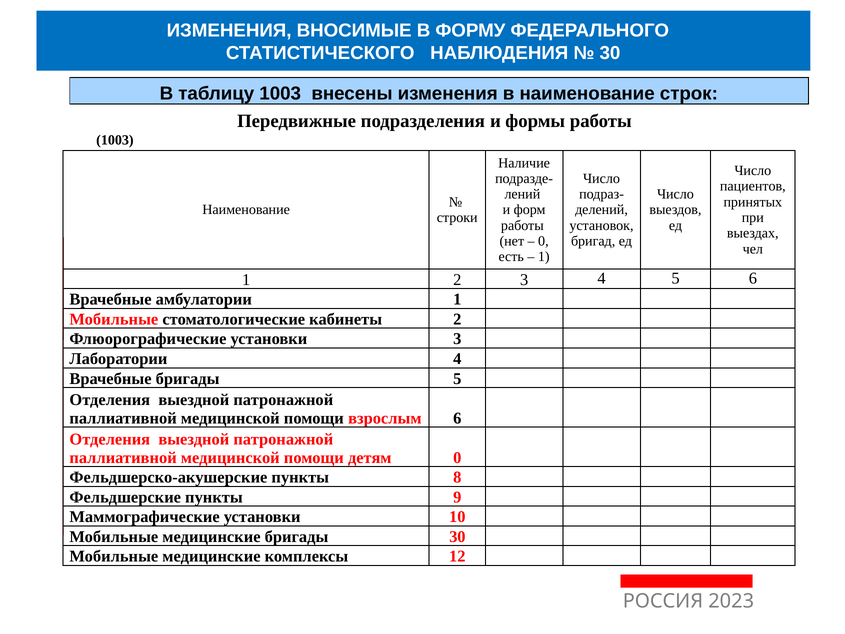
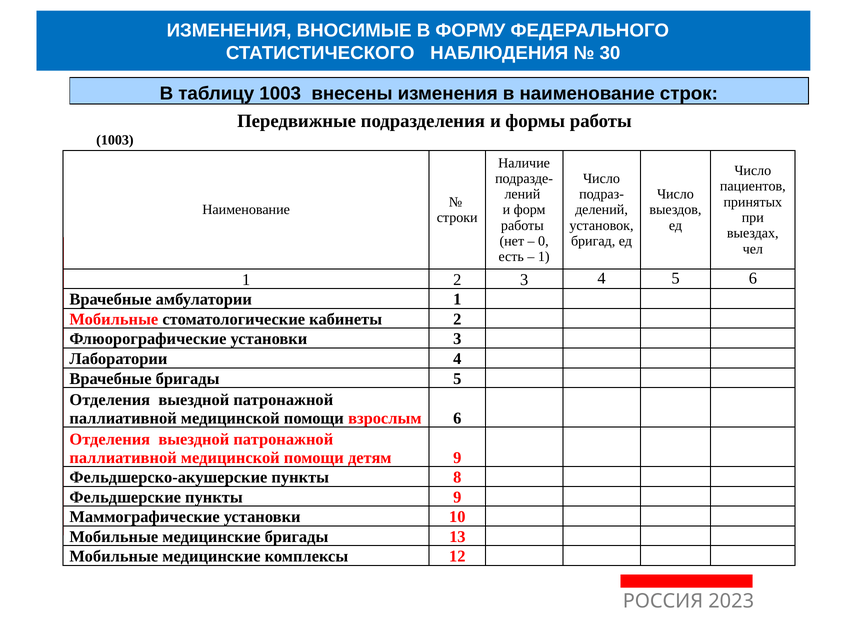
детям 0: 0 -> 9 (457, 457)
бригады 30: 30 -> 13 (457, 536)
